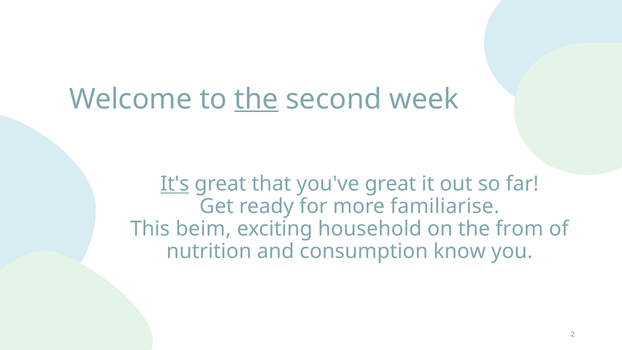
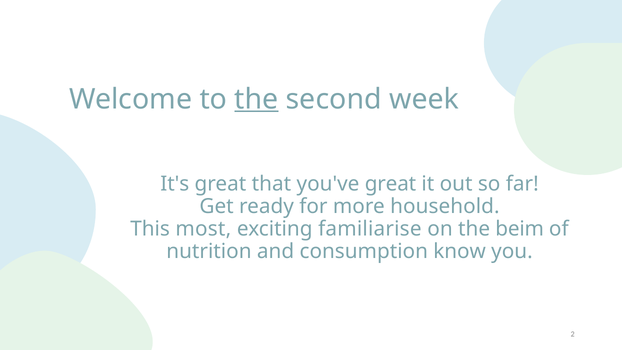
It's underline: present -> none (175, 184)
familiarise: familiarise -> household (445, 206)
beim: beim -> most (203, 229)
household: household -> familiarise (370, 229)
from: from -> beim (520, 229)
